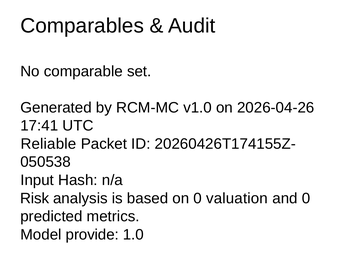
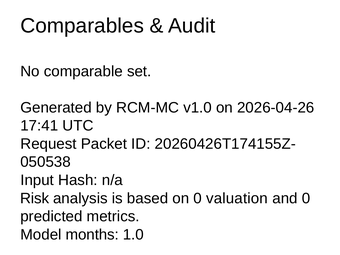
Reliable: Reliable -> Request (48, 144)
provide: provide -> months (92, 235)
